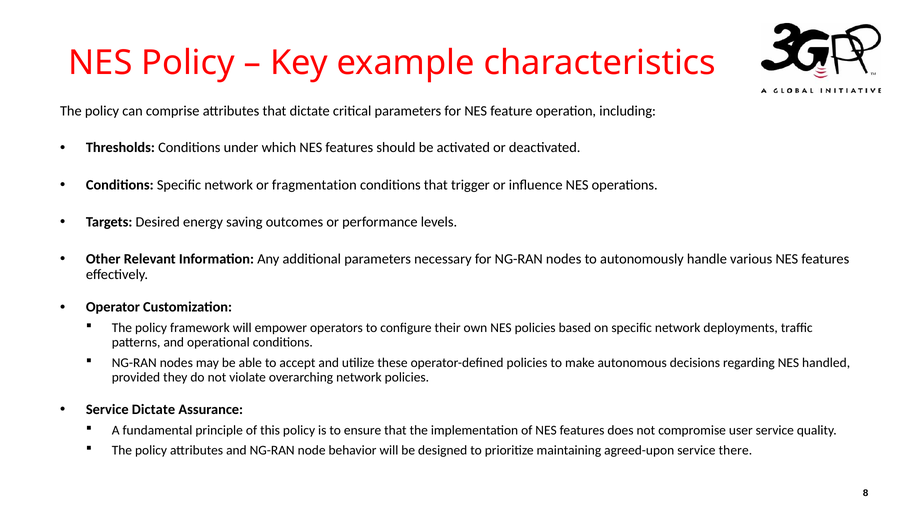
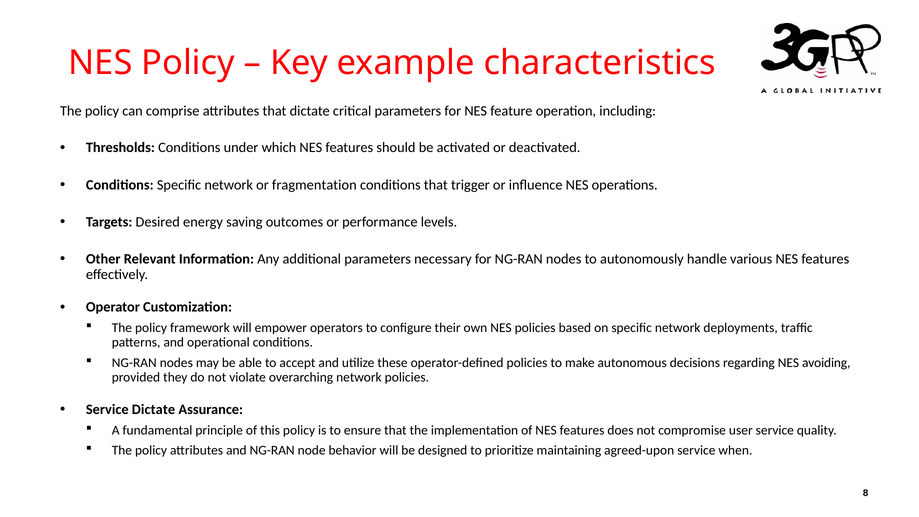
handled: handled -> avoiding (826, 363)
there: there -> when (735, 450)
